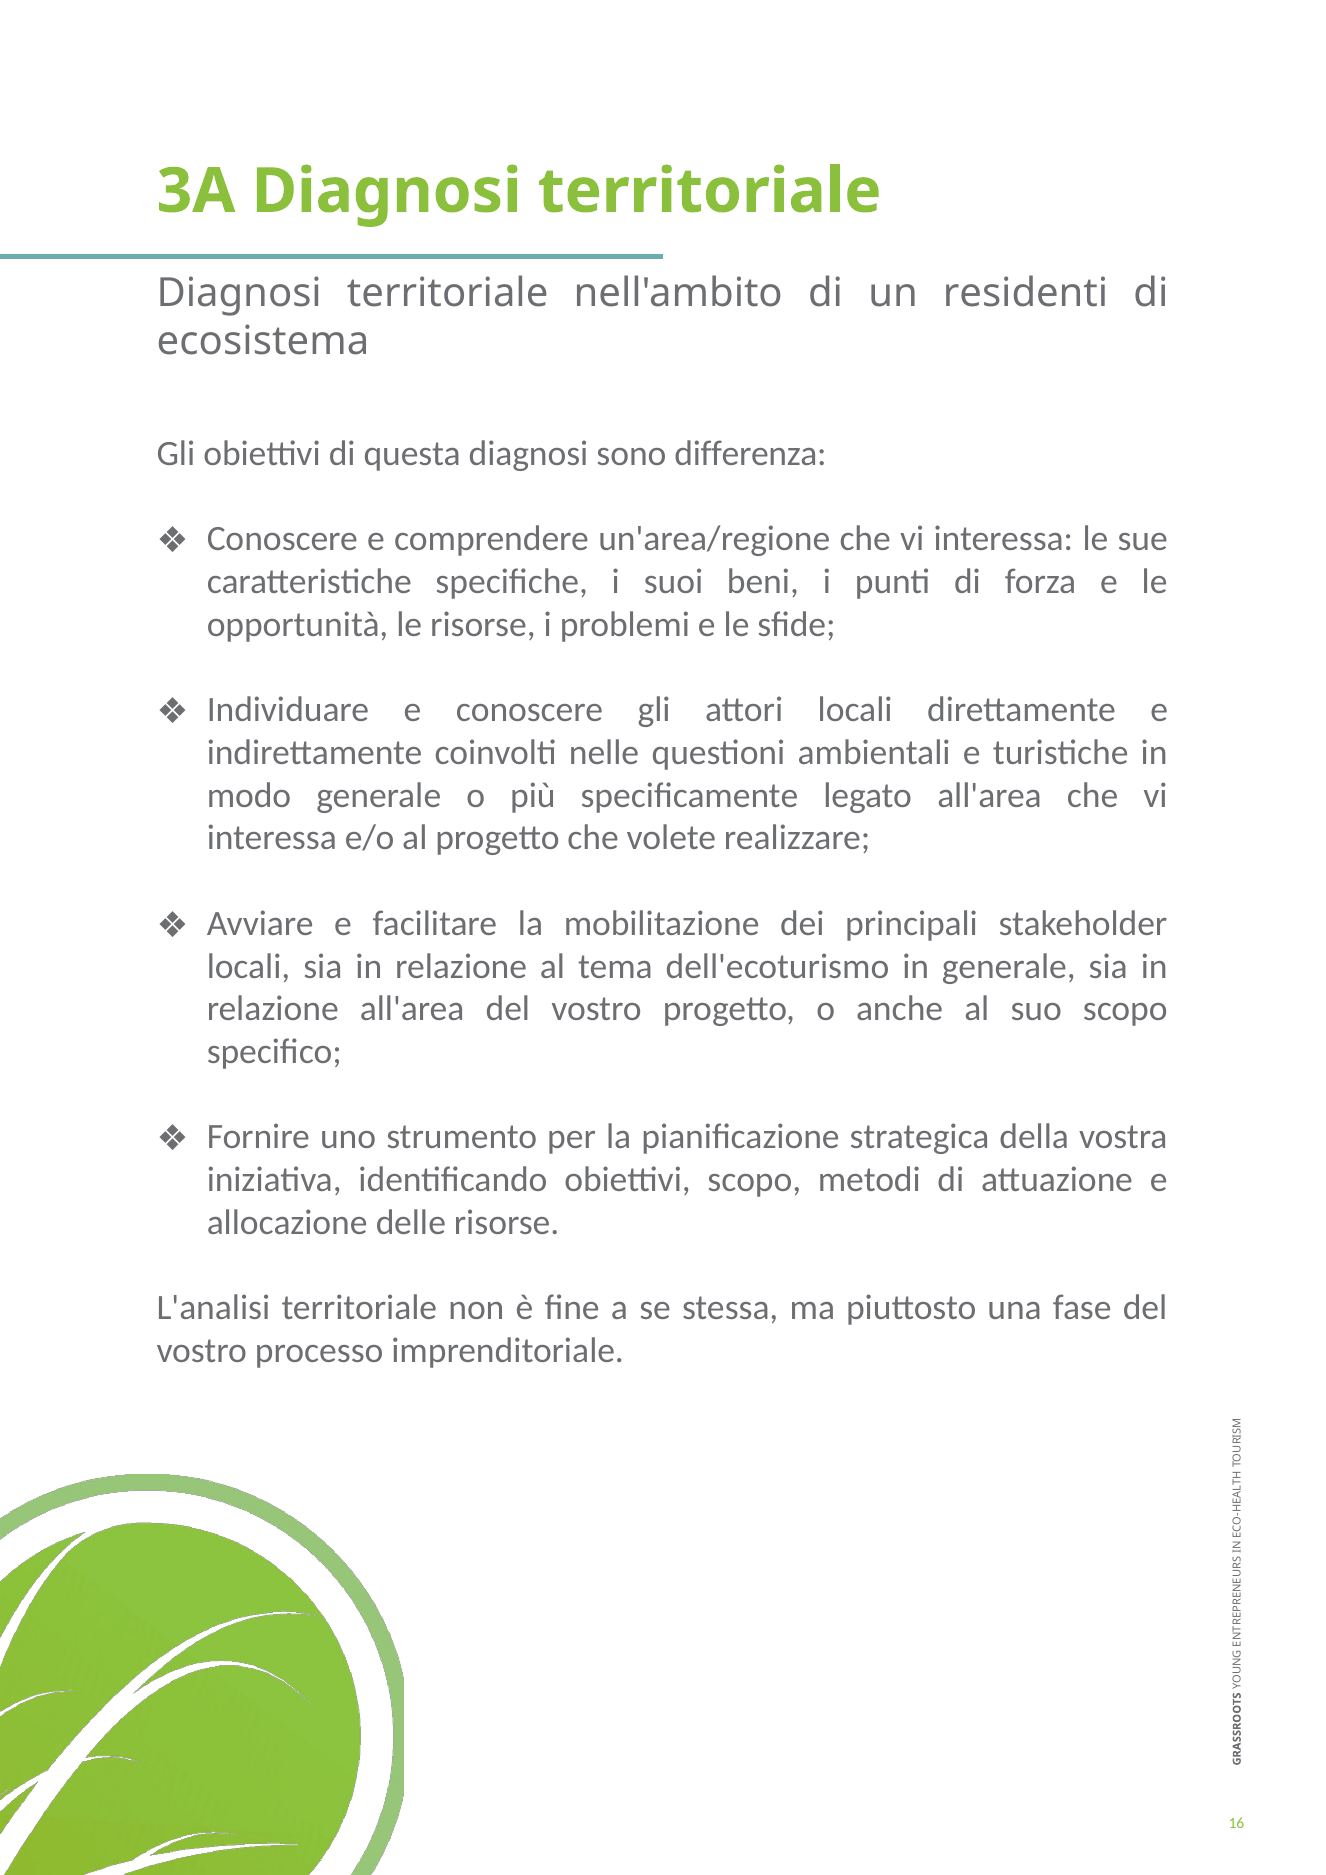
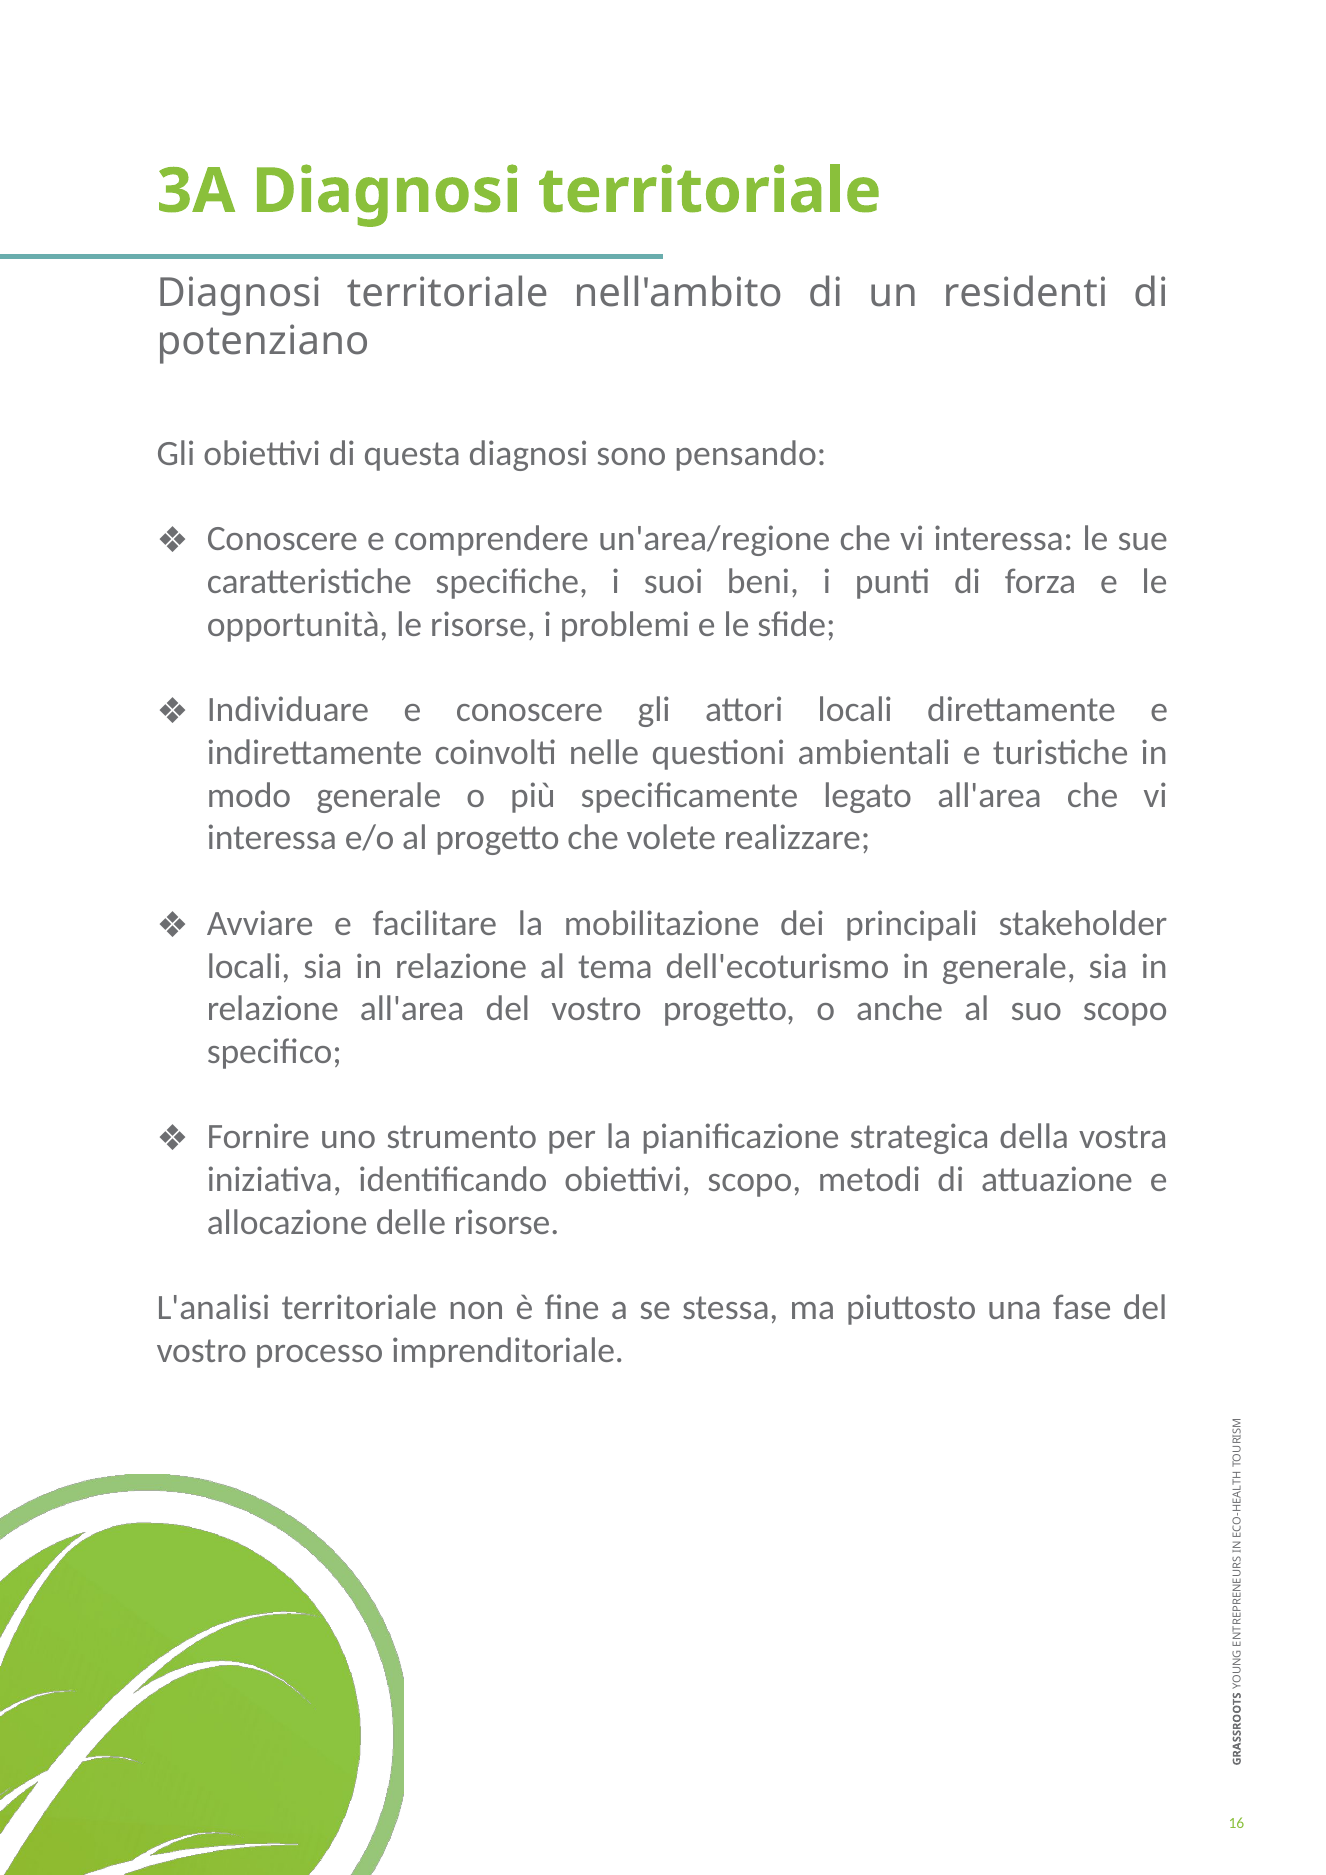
ecosistema: ecosistema -> potenziano (263, 342)
differenza: differenza -> pensando (750, 453)
